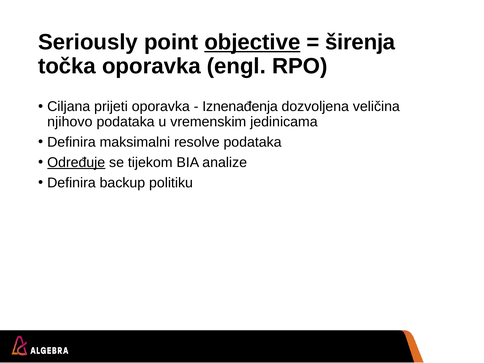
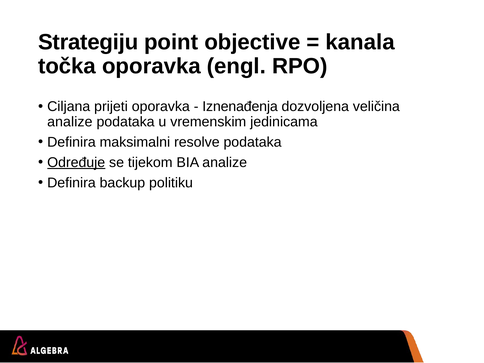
Seriously: Seriously -> Strategiju (88, 42)
objective underline: present -> none (252, 42)
širenja: širenja -> kanala (360, 42)
njihovo: njihovo -> analize (70, 122)
